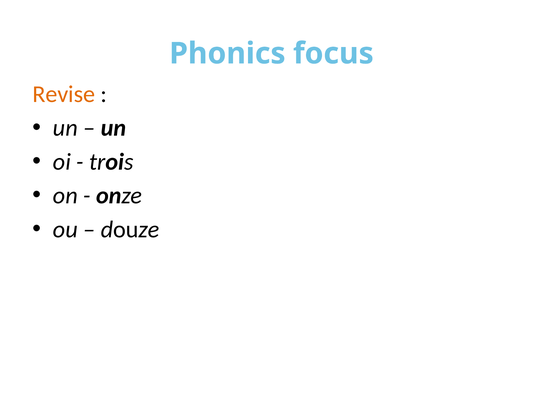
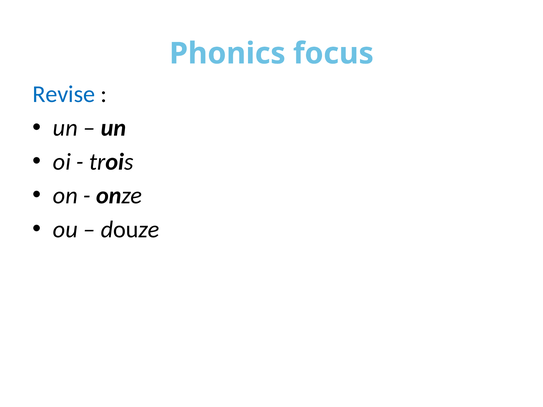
Revise colour: orange -> blue (64, 94)
